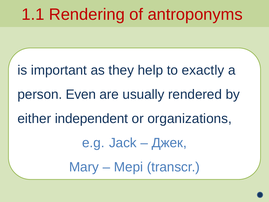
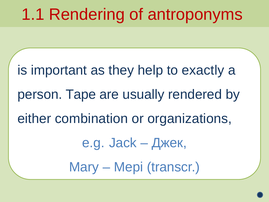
Even: Even -> Tape (81, 94)
independent: independent -> combination (91, 119)
